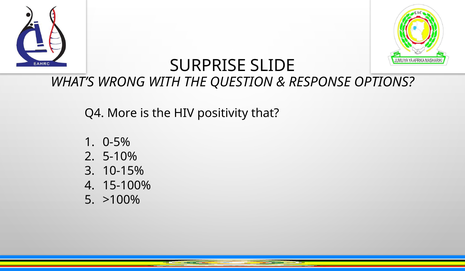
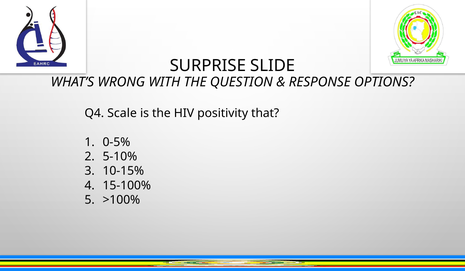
More: More -> Scale (122, 113)
